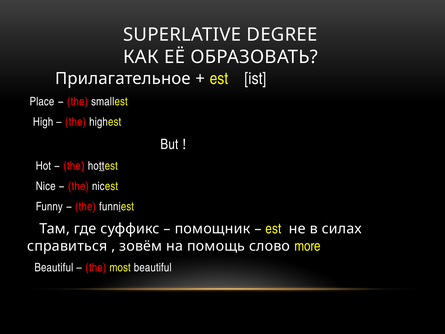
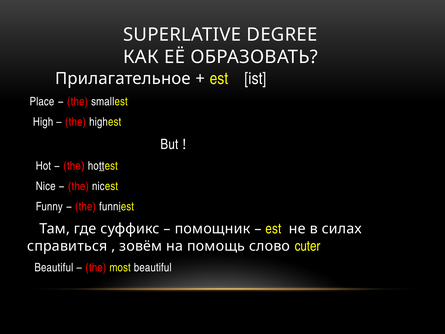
more: more -> cuter (308, 246)
